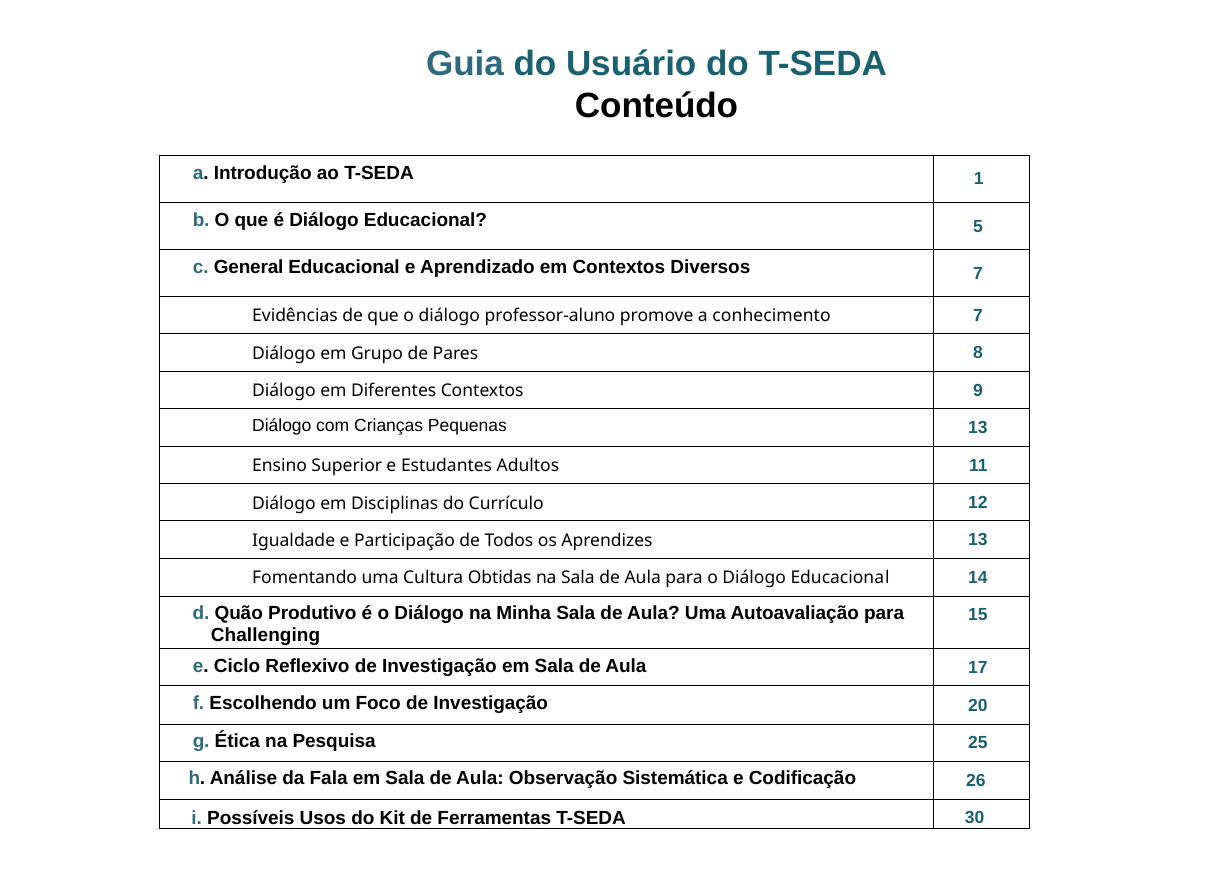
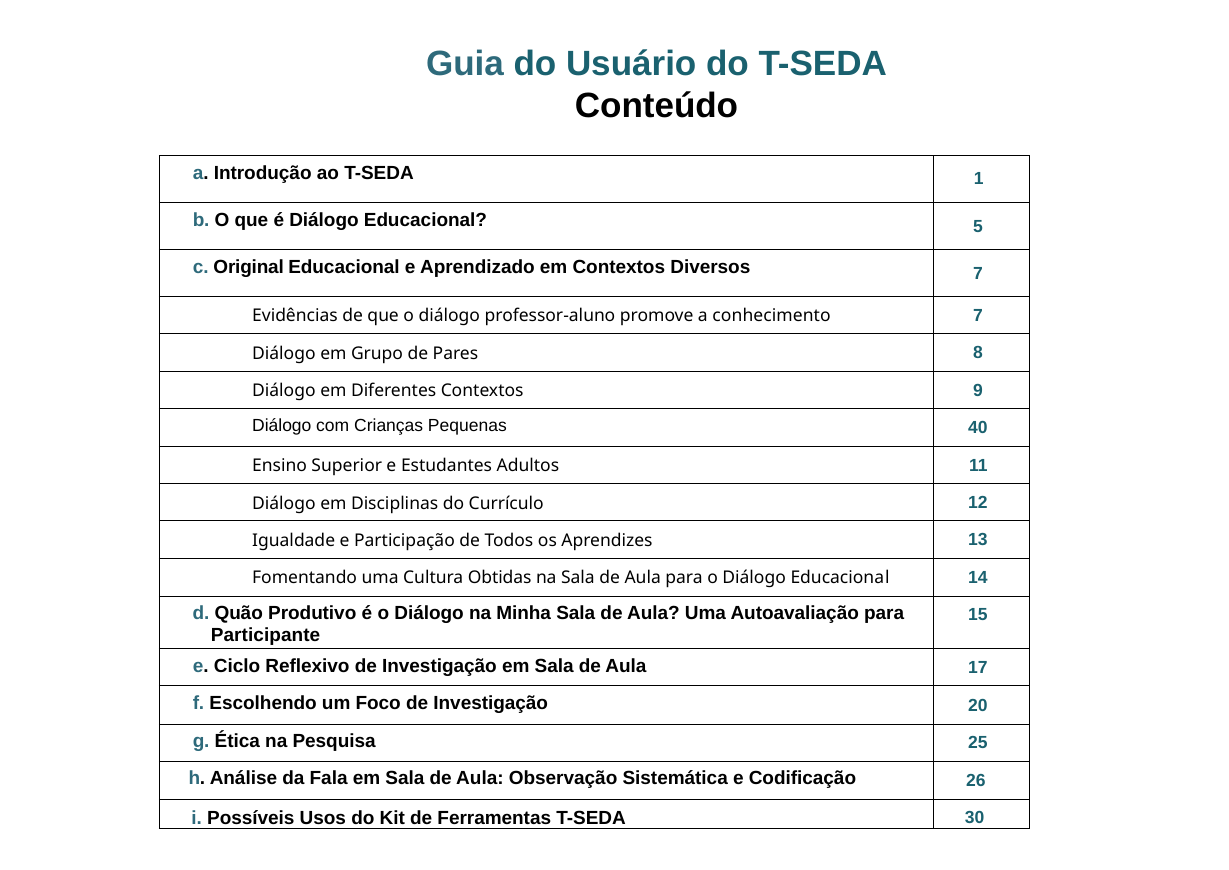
General: General -> Original (249, 267)
Pequenas 13: 13 -> 40 (978, 427)
Challenging: Challenging -> Participante (266, 634)
